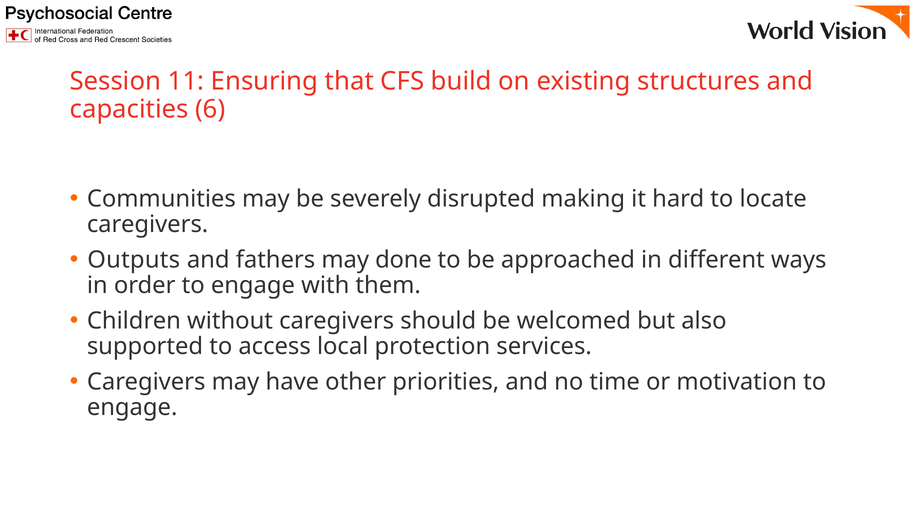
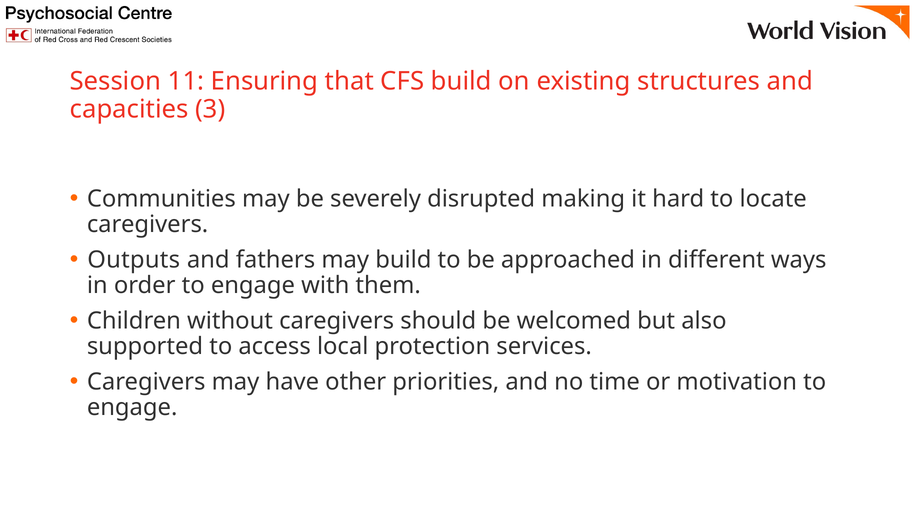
6: 6 -> 3 (210, 109)
may done: done -> build (403, 260)
